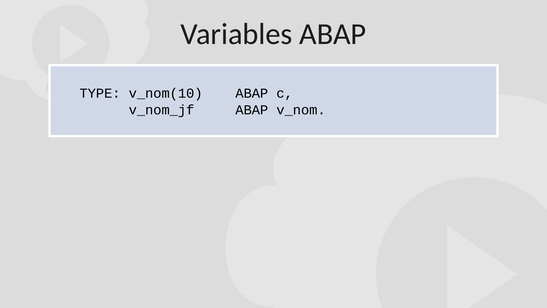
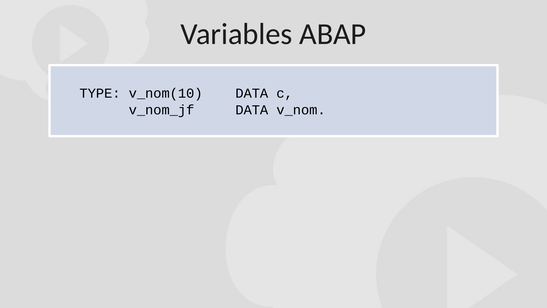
v_nom(10 ABAP: ABAP -> DATA (252, 93)
v_nom_jf ABAP: ABAP -> DATA (252, 110)
